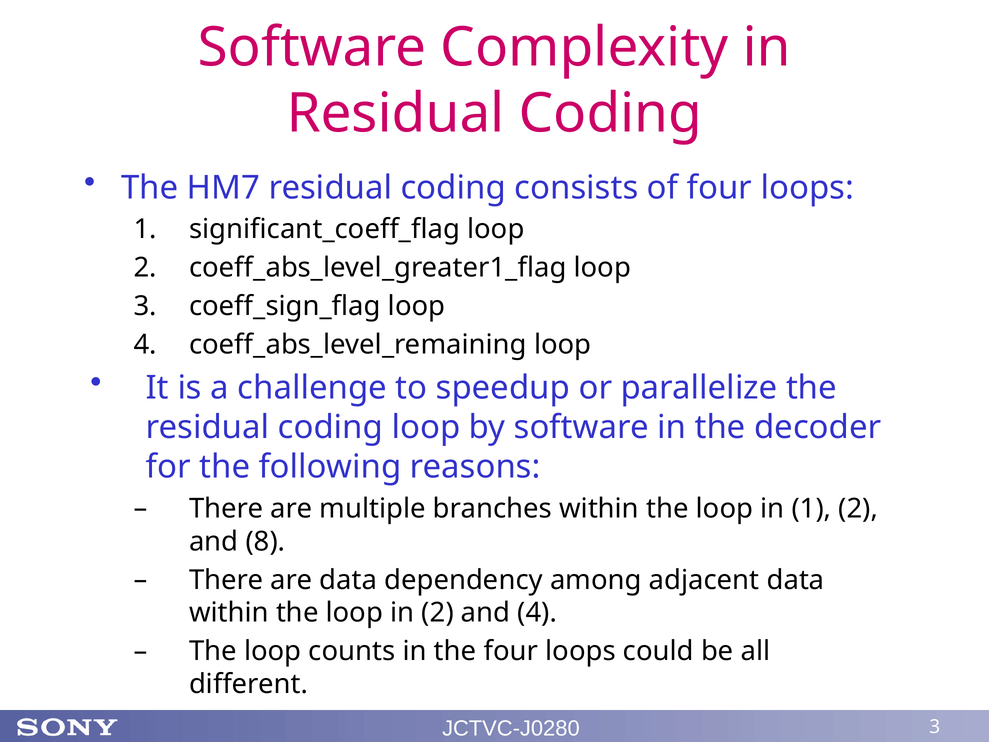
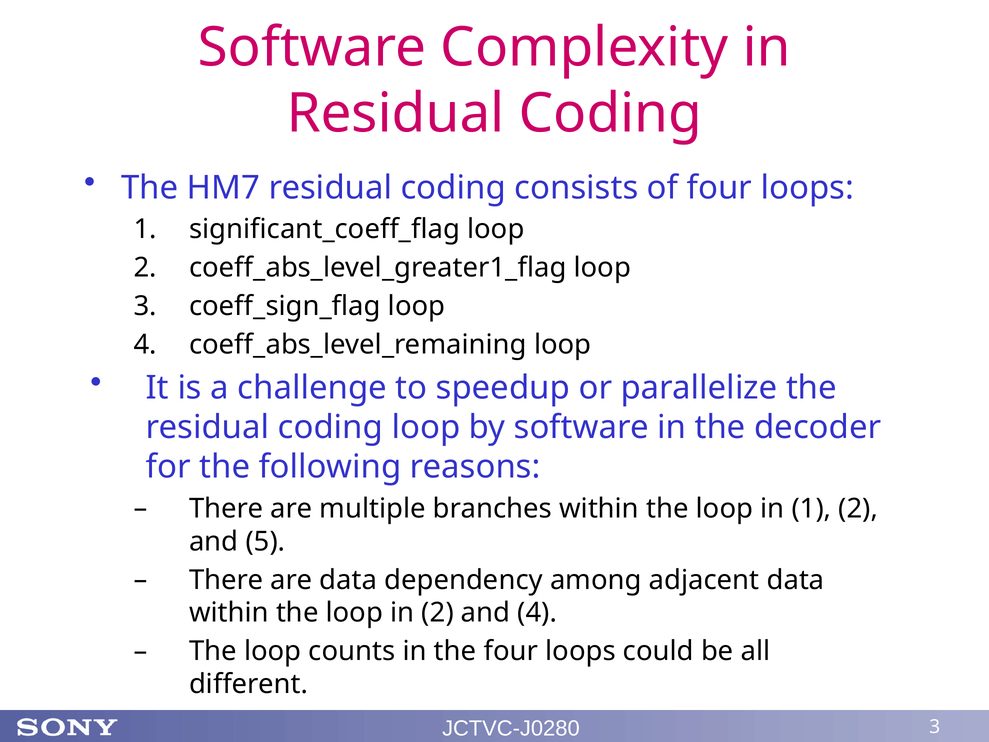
8: 8 -> 5 (265, 541)
